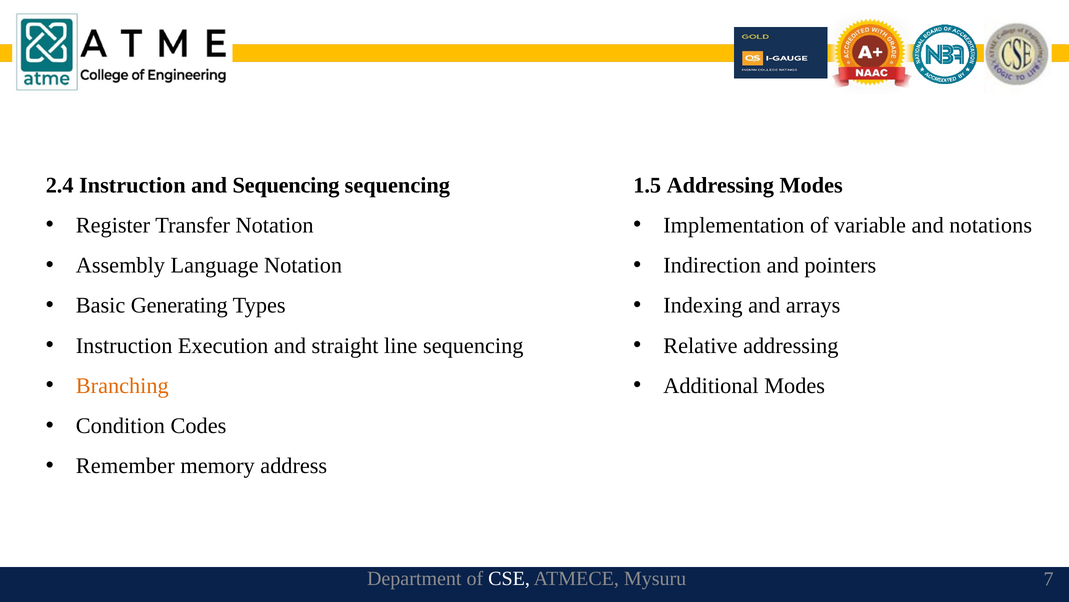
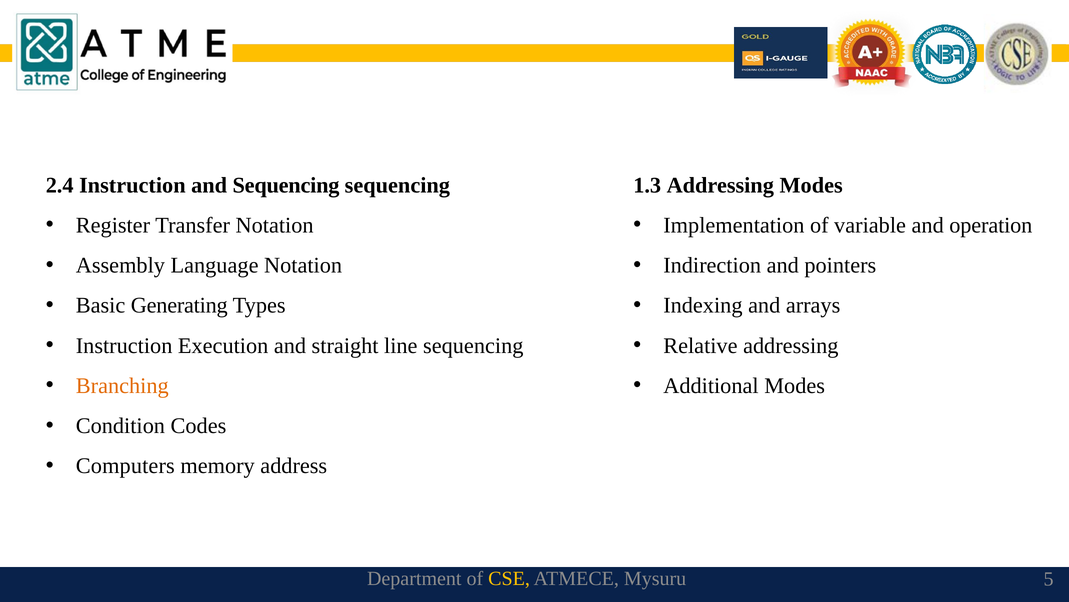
1.5: 1.5 -> 1.3 (647, 185)
notations: notations -> operation (991, 225)
Remember: Remember -> Computers (125, 466)
CSE colour: white -> yellow (509, 578)
7: 7 -> 5 (1049, 579)
